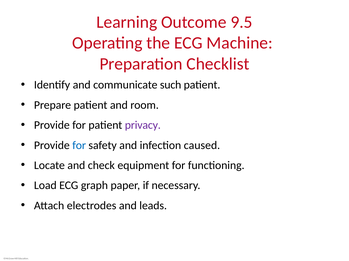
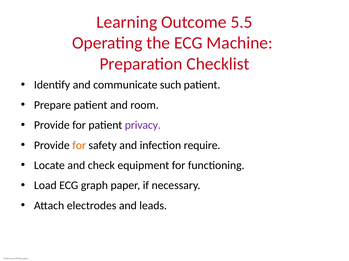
9.5: 9.5 -> 5.5 (242, 22)
for colour: blue -> orange (79, 146)
caused: caused -> require (202, 146)
